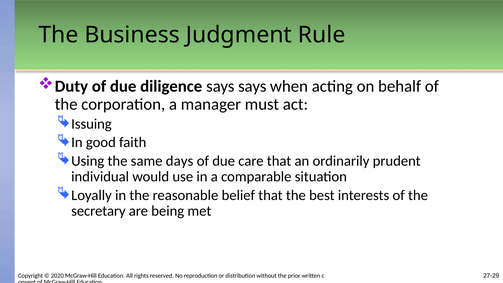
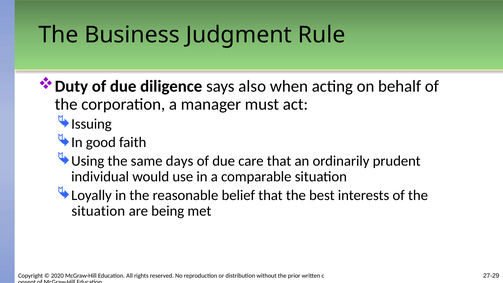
says says: says -> also (252, 86)
secretary: secretary -> situation (98, 211)
